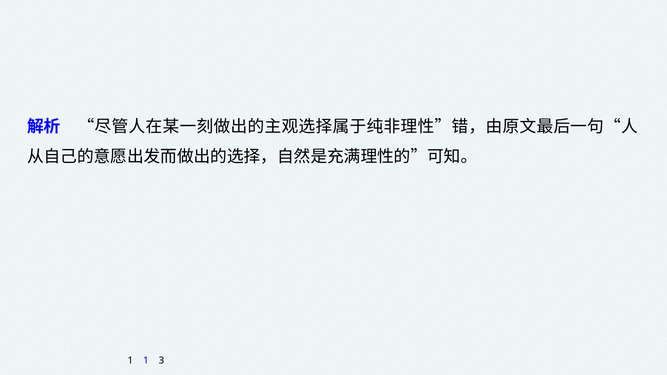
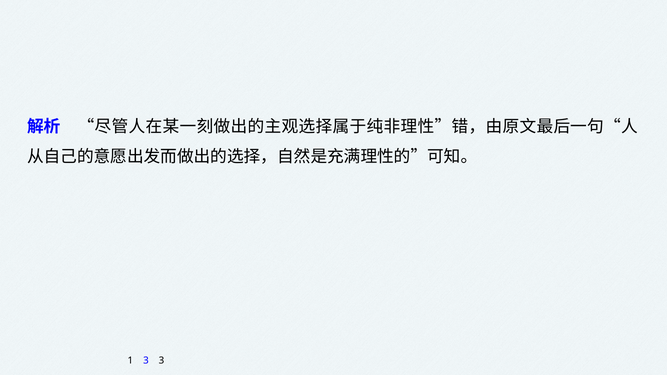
1 1: 1 -> 3 (146, 361)
